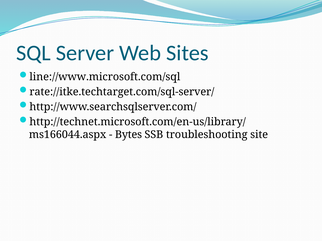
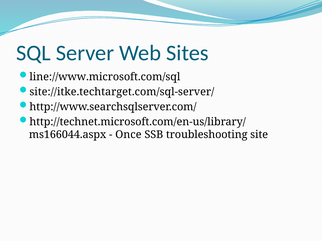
rate://itke.techtarget.com/sql-server/: rate://itke.techtarget.com/sql-server/ -> site://itke.techtarget.com/sql-server/ (122, 92)
Bytes: Bytes -> Once (128, 135)
